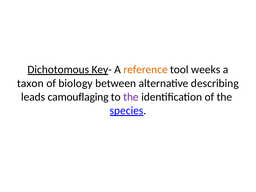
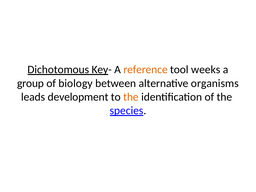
taxon: taxon -> group (30, 83)
describing: describing -> organisms (215, 83)
camouflaging: camouflaging -> development (78, 97)
the colour: purple -> orange (131, 97)
